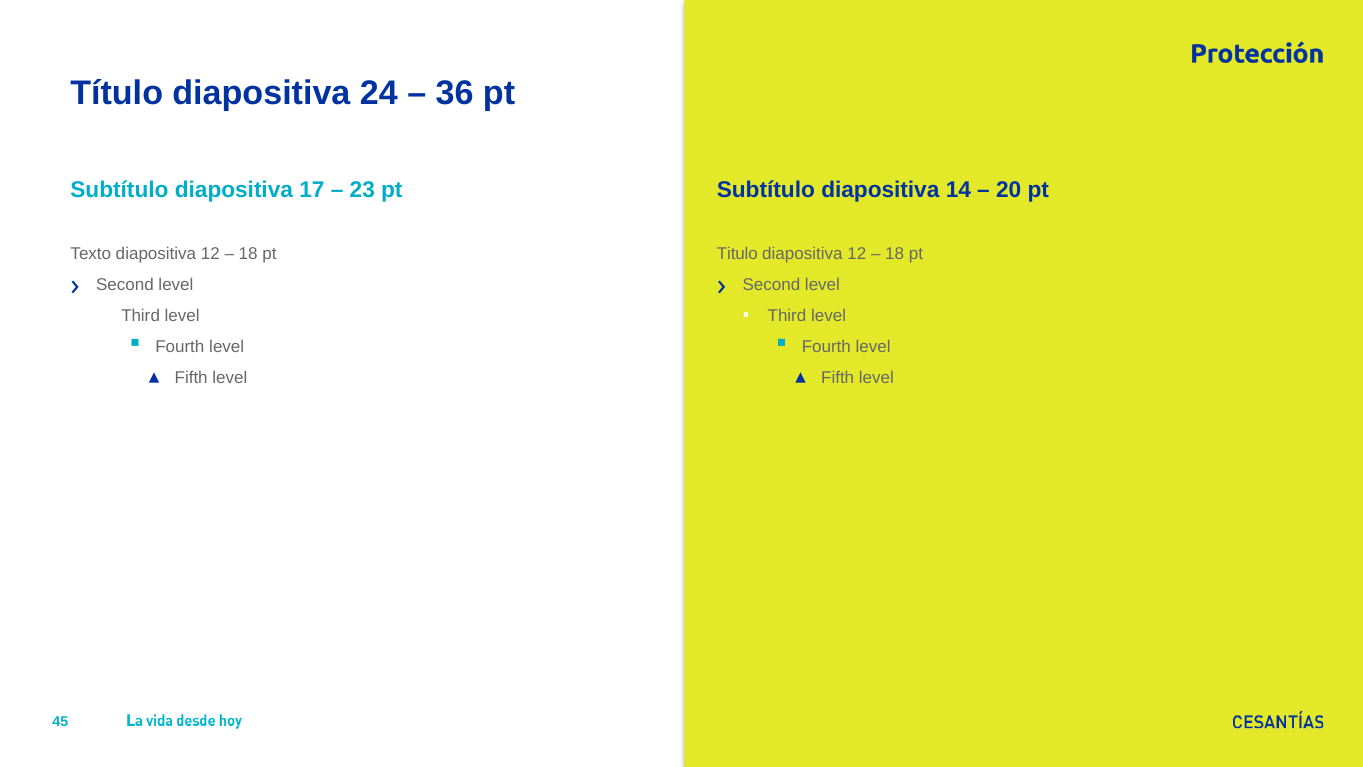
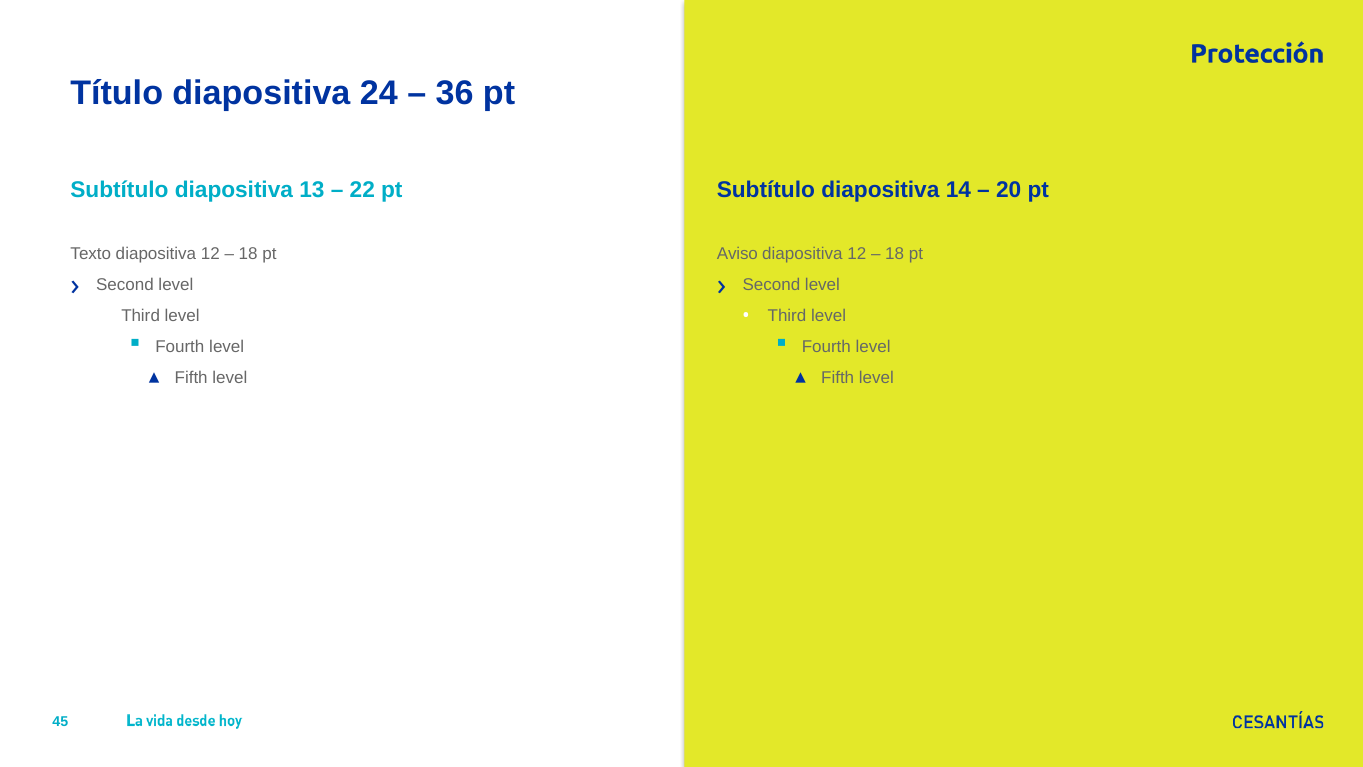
17: 17 -> 13 (312, 190)
23: 23 -> 22 (362, 190)
Titulo: Titulo -> Aviso (737, 254)
